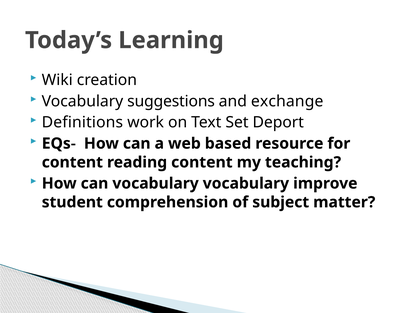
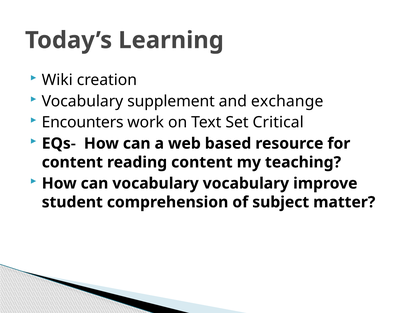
suggestions: suggestions -> supplement (171, 101)
Definitions: Definitions -> Encounters (83, 123)
Deport: Deport -> Critical (278, 123)
